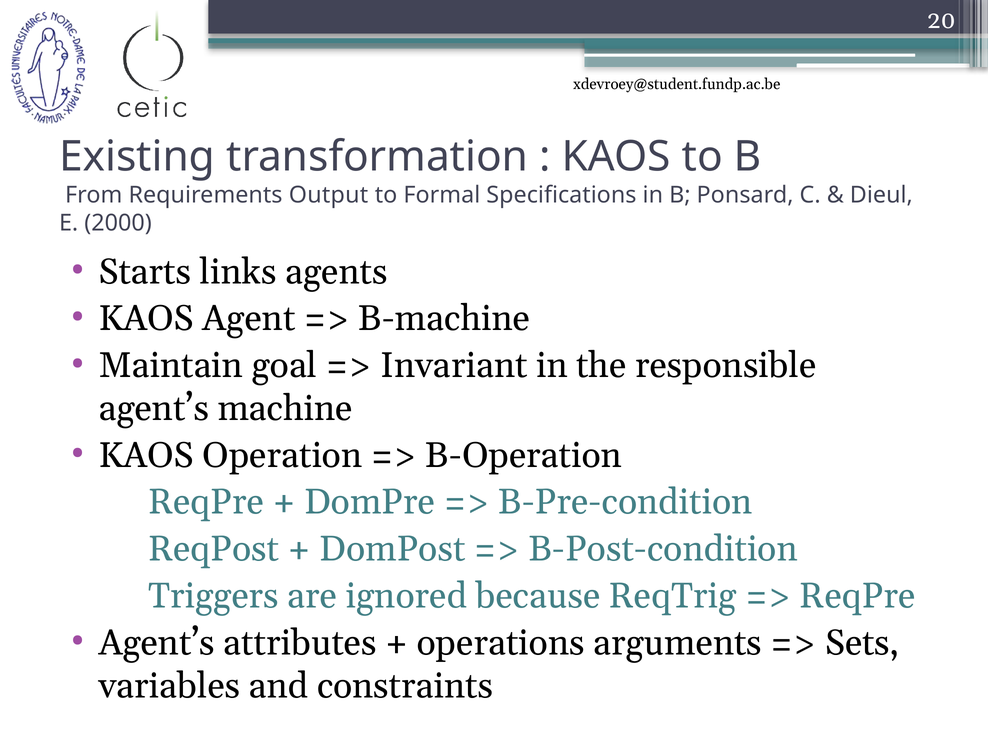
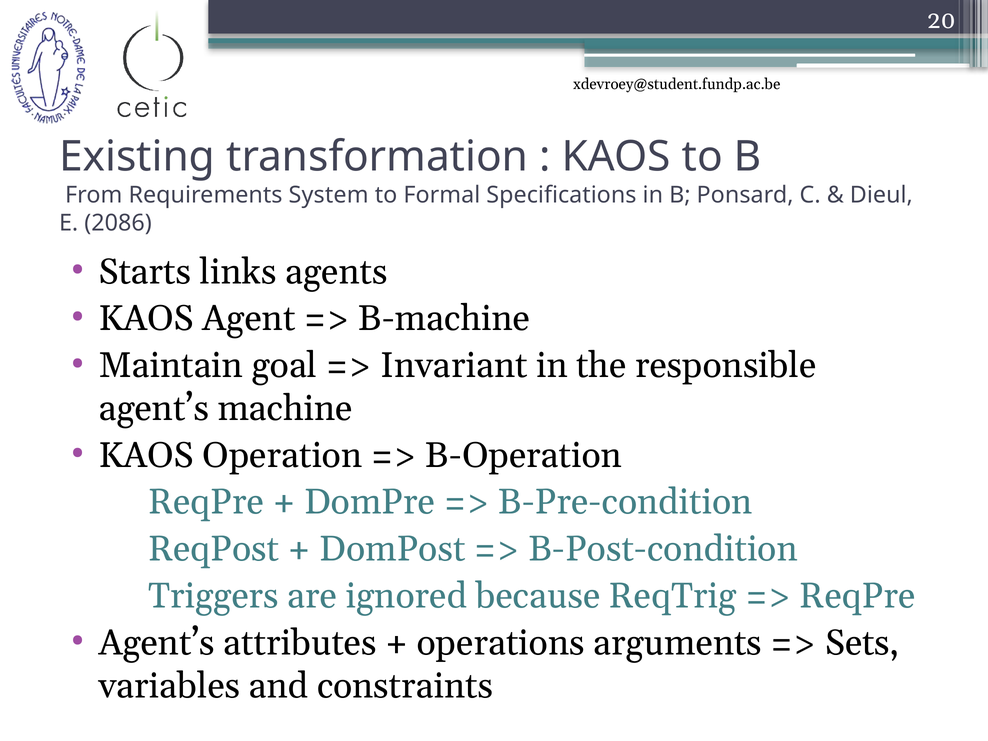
Output: Output -> System (329, 195)
2000: 2000 -> 2086 (118, 223)
